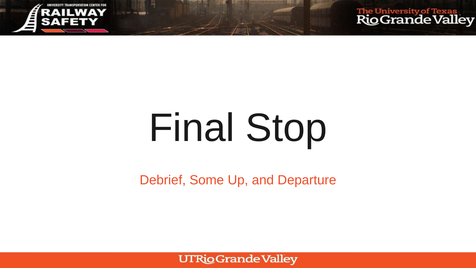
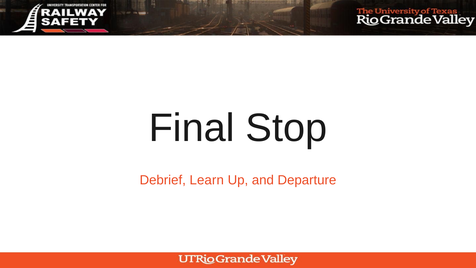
Some: Some -> Learn (207, 180)
